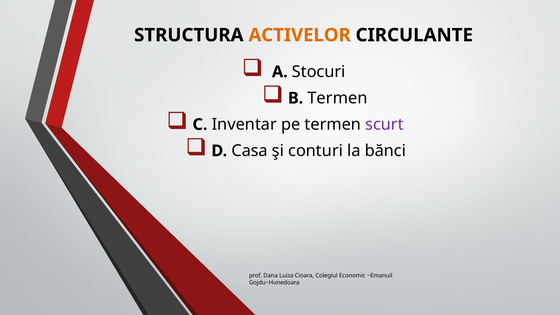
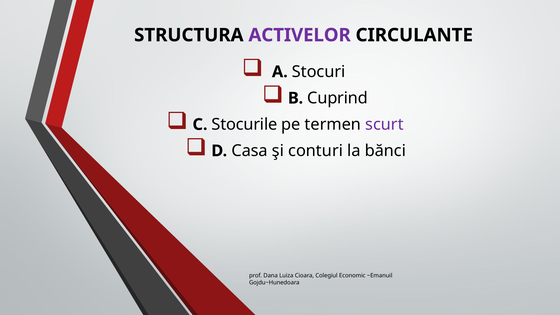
ACTIVELOR colour: orange -> purple (300, 35)
B Termen: Termen -> Cuprind (338, 98)
Inventar: Inventar -> Stocurile (244, 124)
